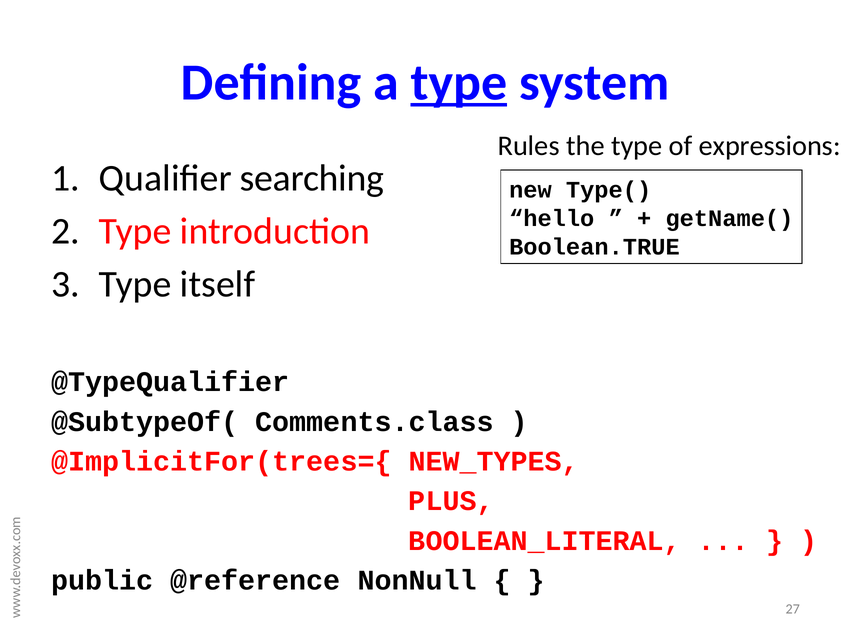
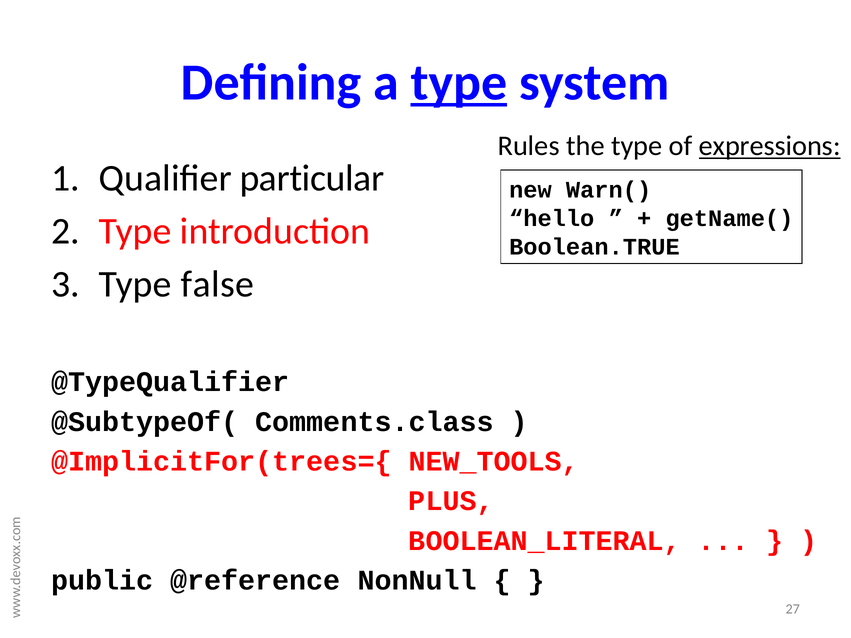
expressions underline: none -> present (770, 146)
searching: searching -> particular (312, 179)
Type(: Type( -> Warn( (609, 190)
itself: itself -> false (217, 284)
NEW_TYPES: NEW_TYPES -> NEW_TOOLS (494, 462)
